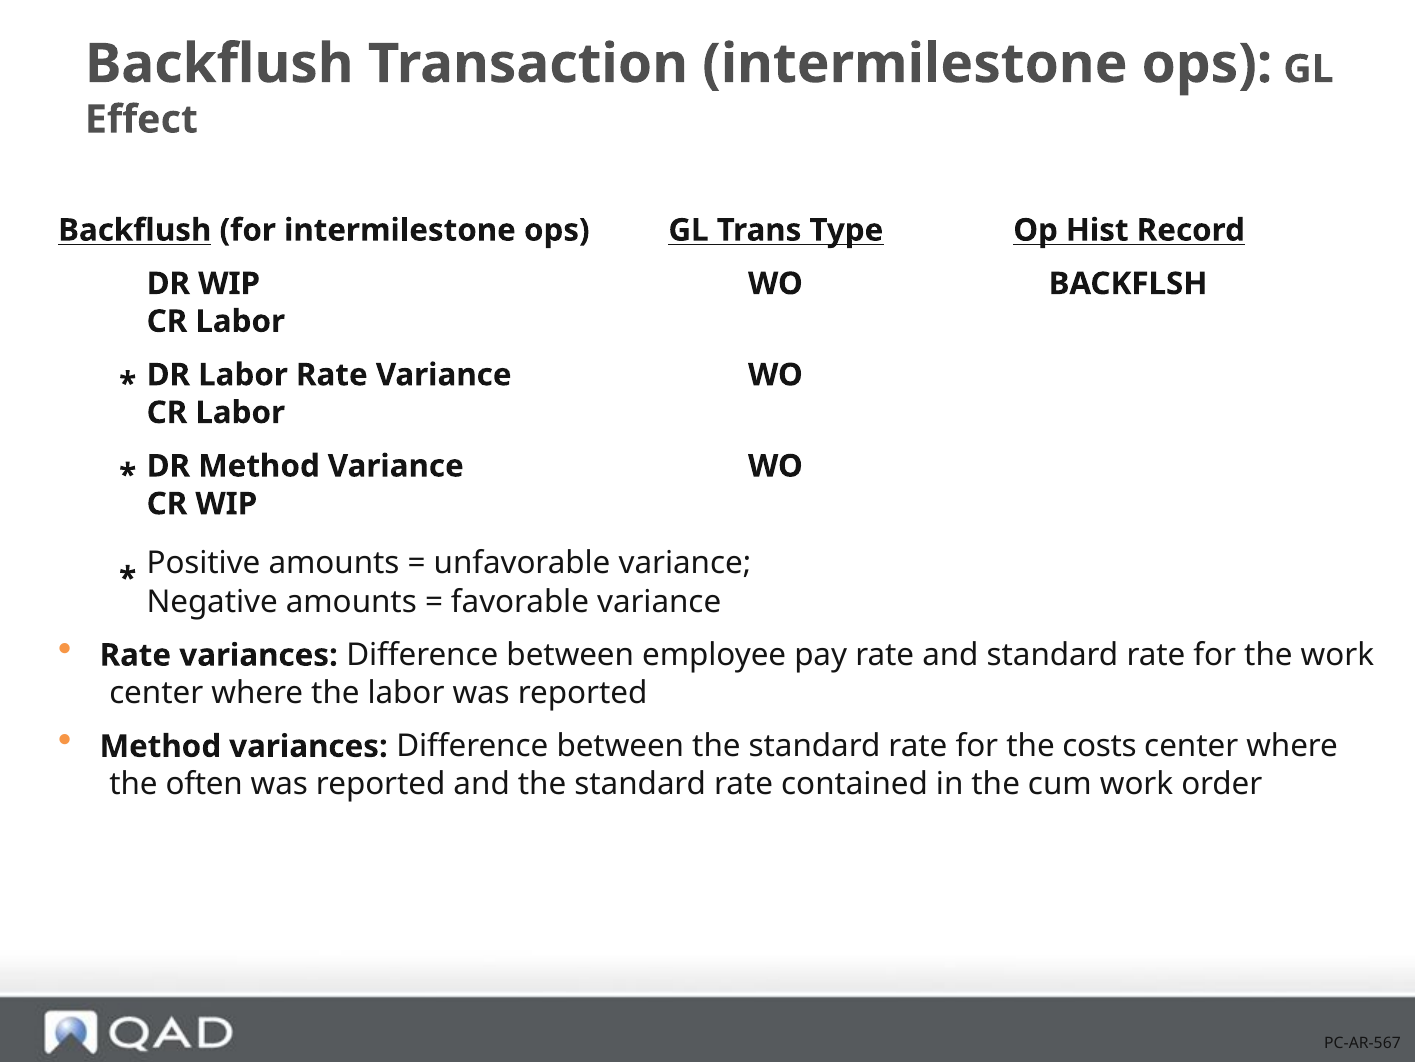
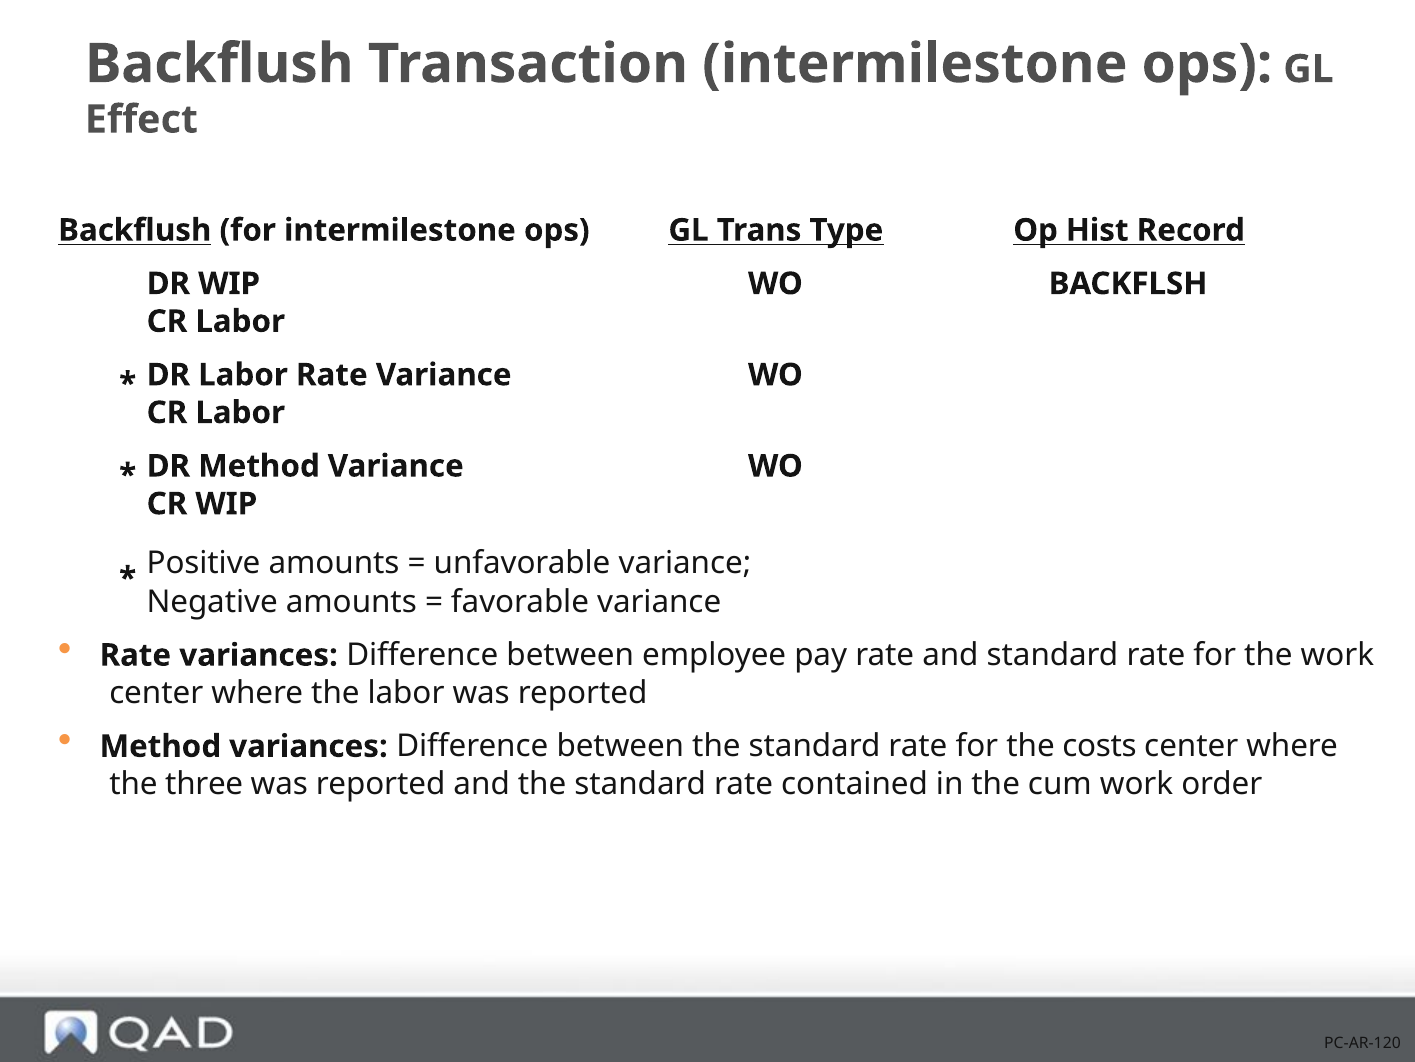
often: often -> three (204, 784)
PC-AR-567: PC-AR-567 -> PC-AR-120 (1362, 1043)
